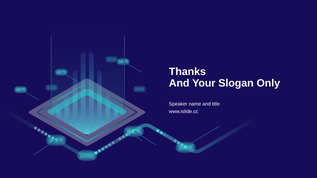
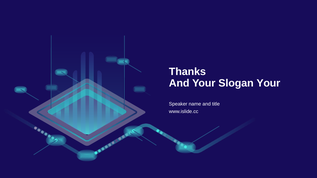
Slogan Only: Only -> Your (268, 83)
